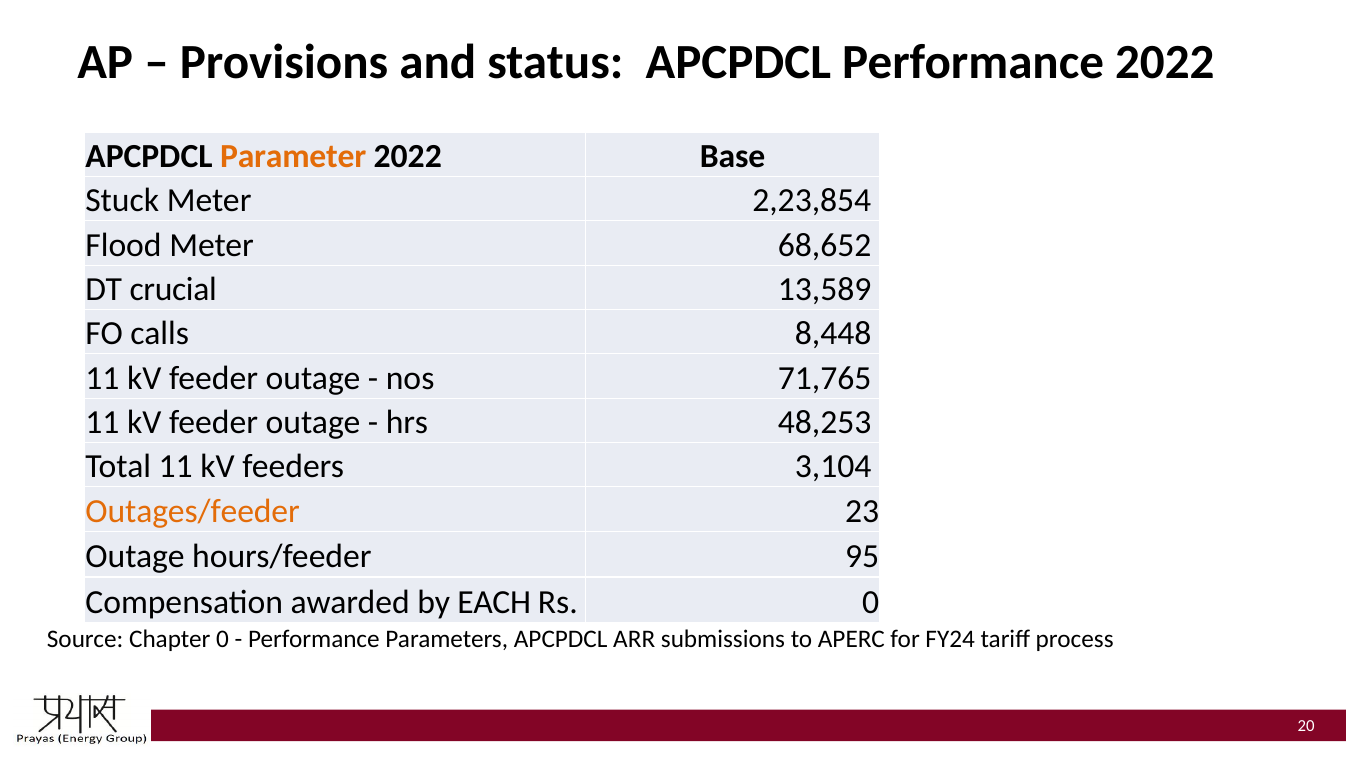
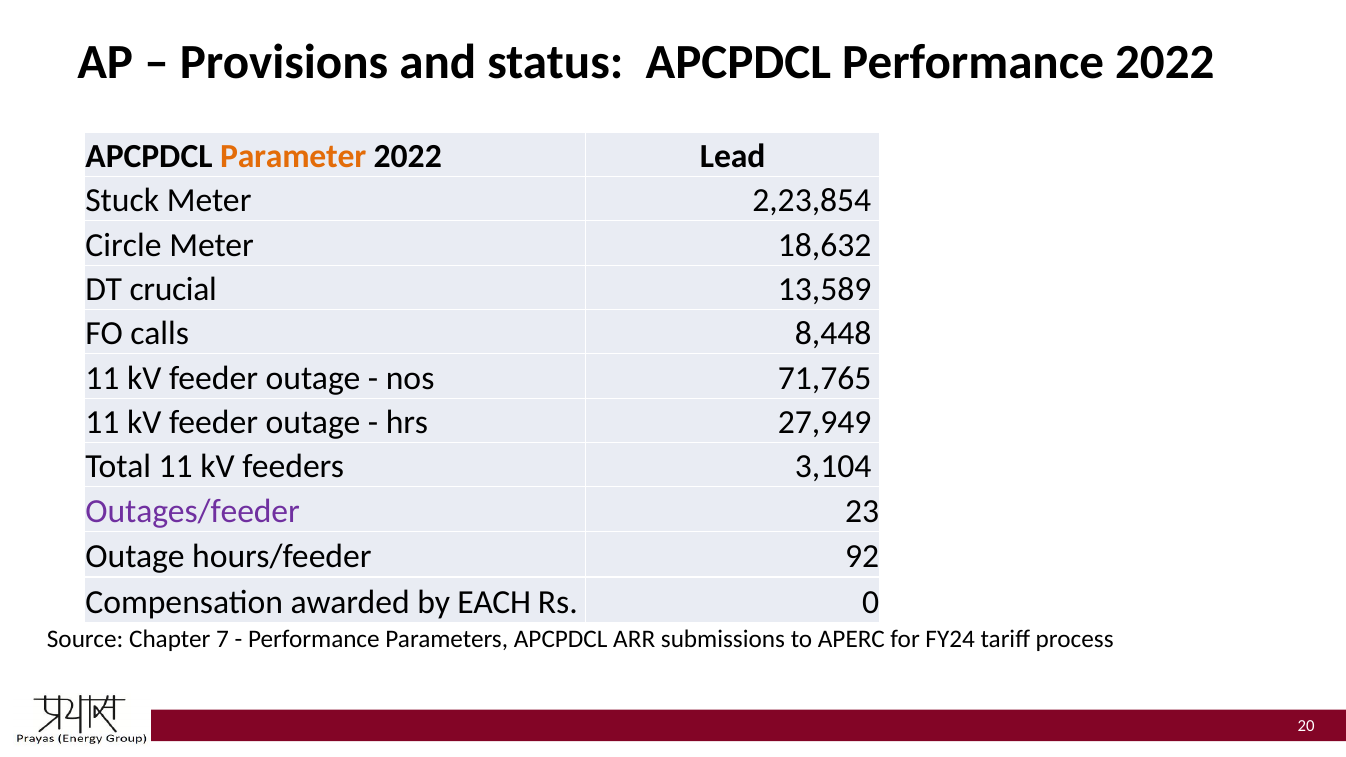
Base: Base -> Lead (733, 156)
Flood: Flood -> Circle (123, 245)
68,652: 68,652 -> 18,632 (825, 245)
48,253: 48,253 -> 27,949 (825, 422)
Outages/feeder colour: orange -> purple (193, 511)
95: 95 -> 92 (862, 557)
Chapter 0: 0 -> 7 (223, 639)
